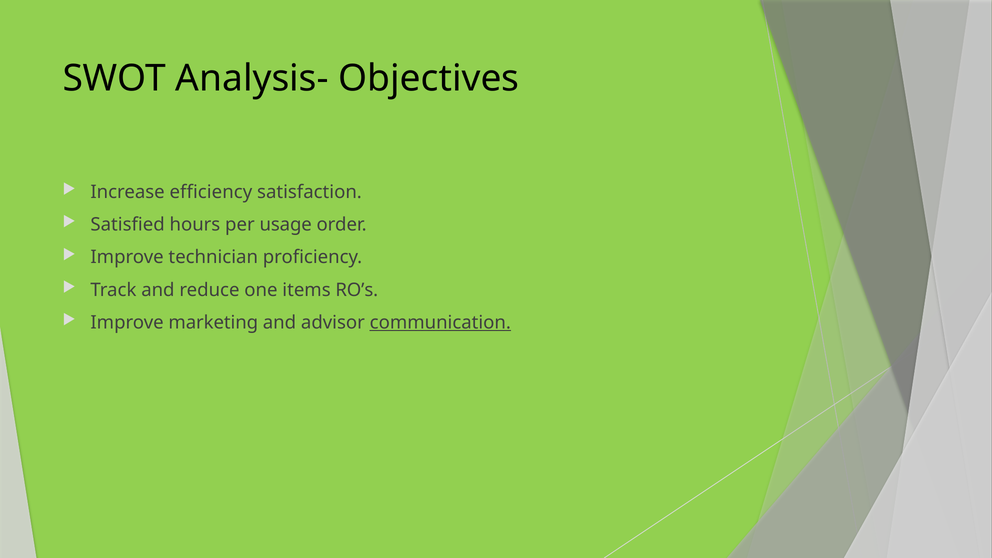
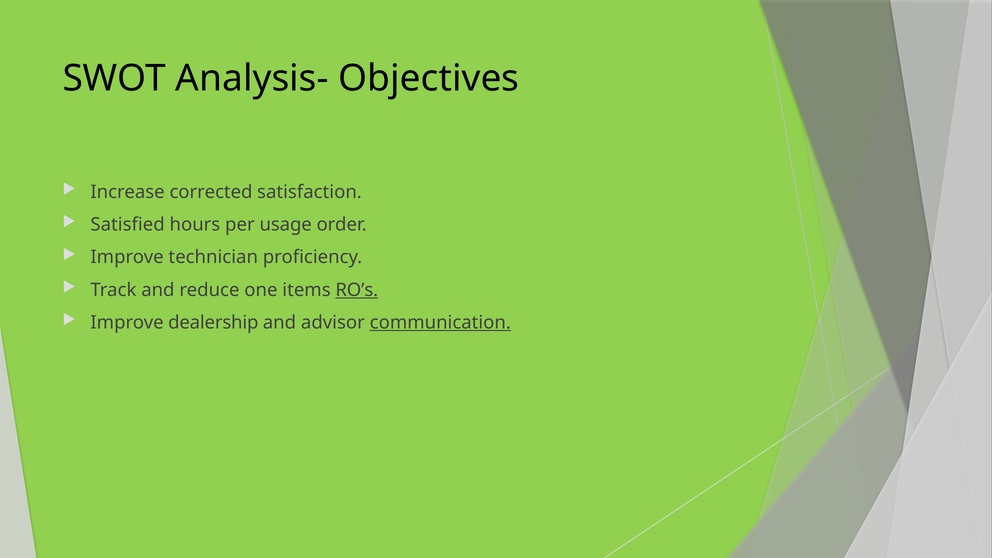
efficiency: efficiency -> corrected (211, 192)
RO’s underline: none -> present (357, 290)
marketing: marketing -> dealership (213, 323)
